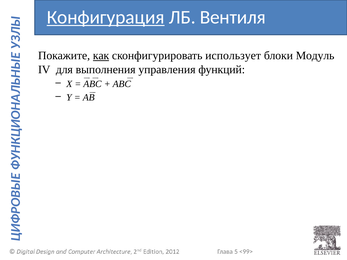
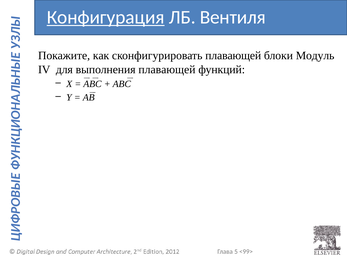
как underline: present -> none (101, 56)
сконфигурировать использует: использует -> плавающей (233, 56)
выполнения управления: управления -> плавающей (167, 70)
